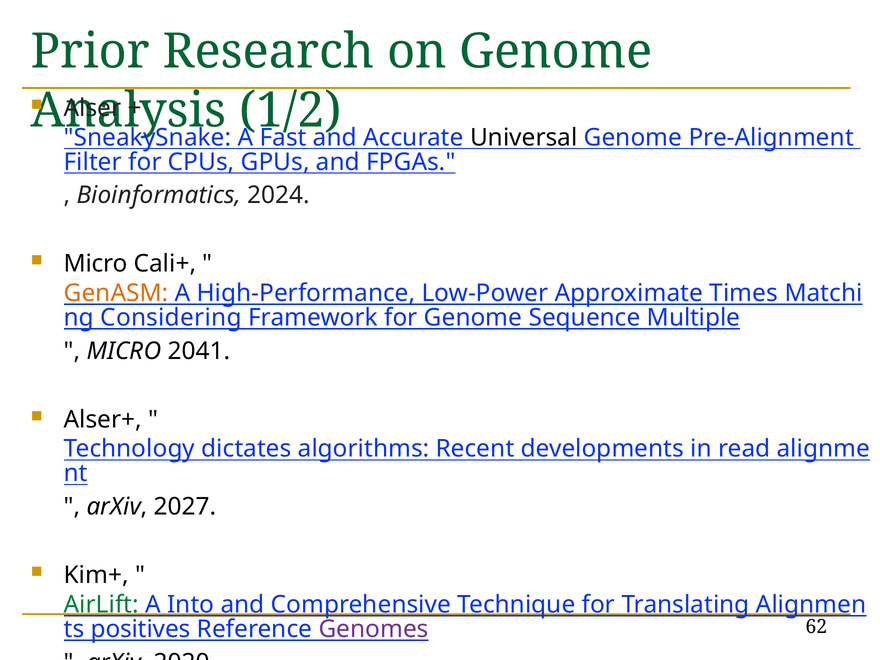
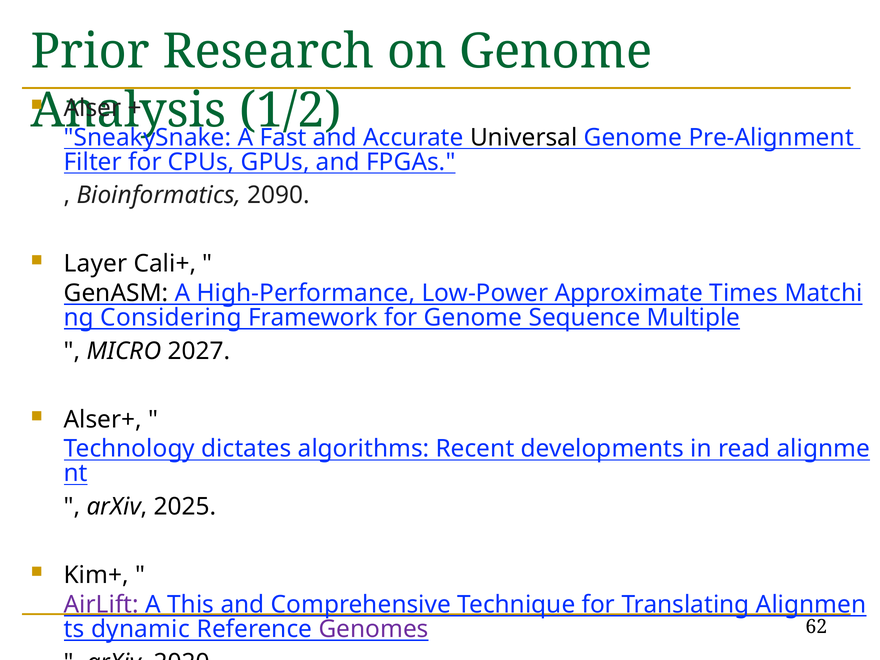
2024: 2024 -> 2090 (279, 195)
Micro: Micro -> Layer (96, 264)
GenASM colour: orange -> black (116, 293)
2041: 2041 -> 2027 (199, 351)
2027: 2027 -> 2025 (185, 507)
AirLift colour: green -> purple (101, 605)
Into: Into -> This (191, 605)
positives: positives -> dynamic (140, 629)
